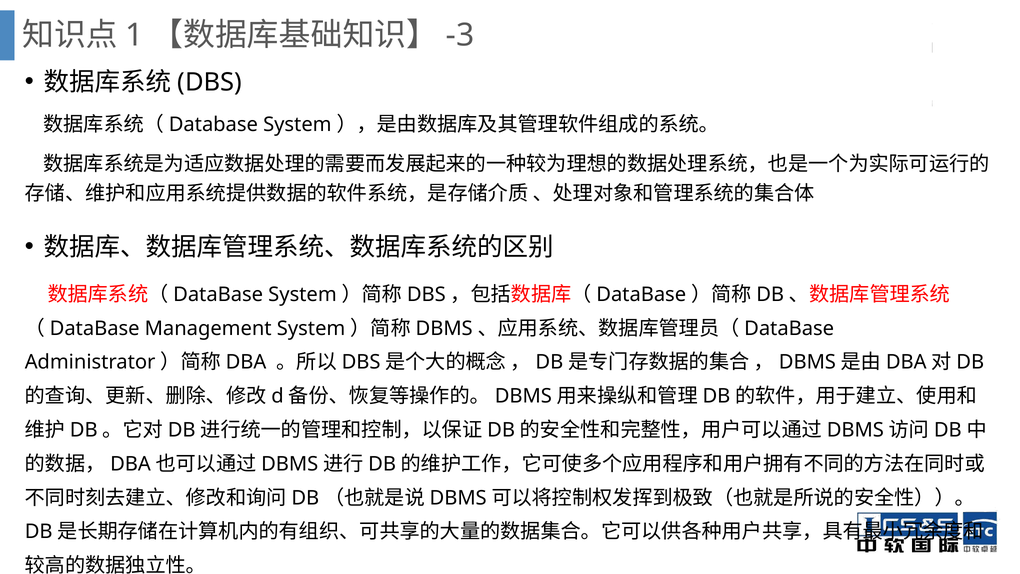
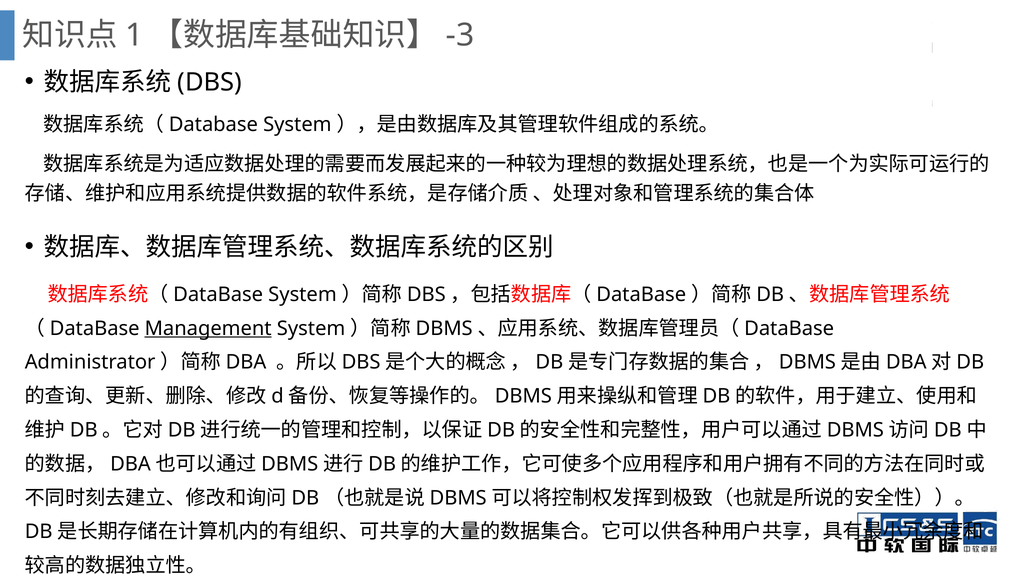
Management underline: none -> present (208, 328)
